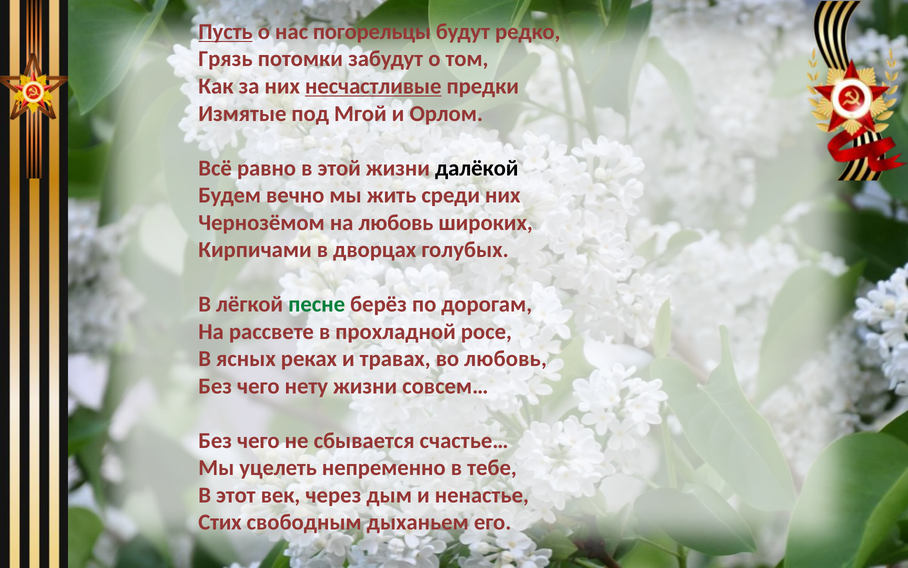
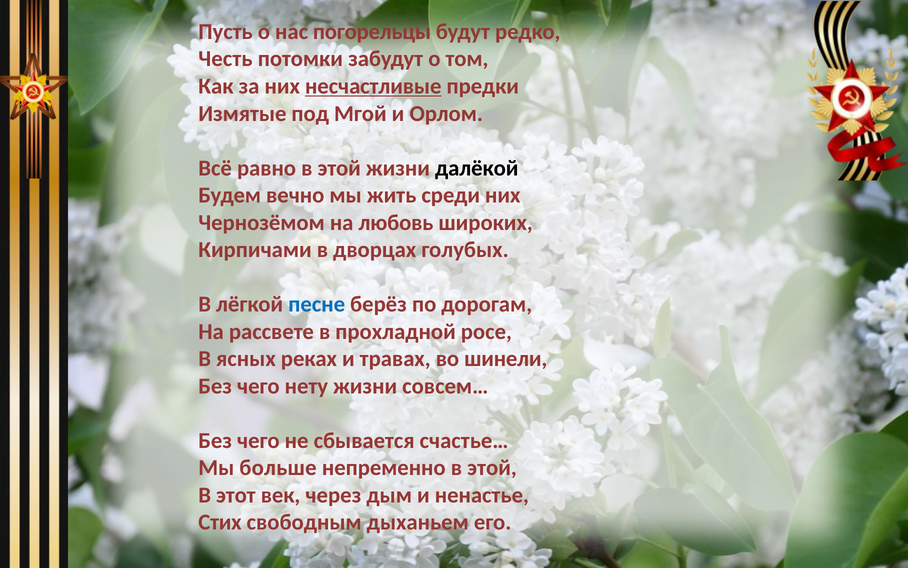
Пусть underline: present -> none (226, 32)
Грязь: Грязь -> Честь (225, 59)
песне colour: green -> blue (317, 304)
во любовь: любовь -> шинели (506, 359)
уцелеть: уцелеть -> больше (278, 468)
непременно в тебе: тебе -> этой (492, 468)
